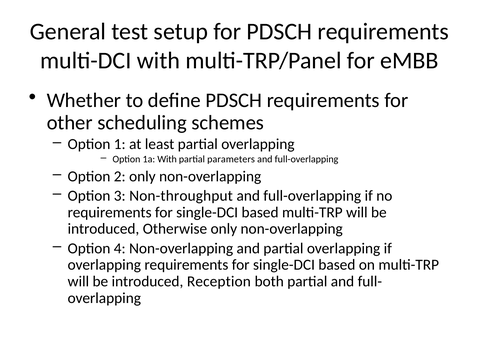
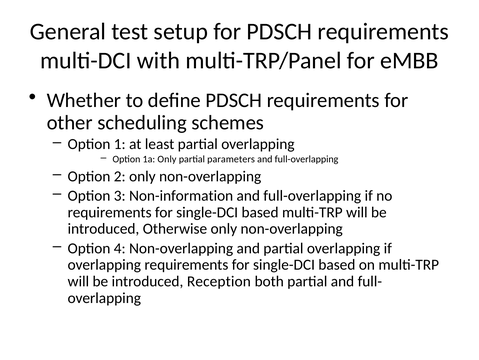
1a With: With -> Only (167, 159)
Non-throughput: Non-throughput -> Non-information (181, 195)
